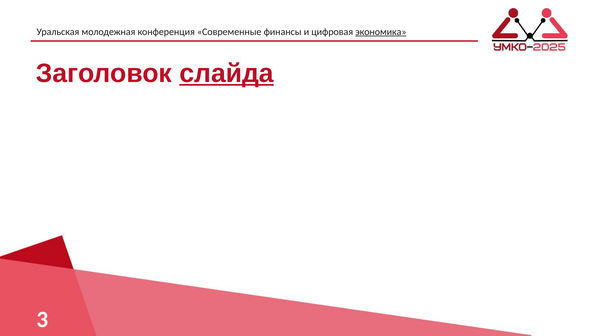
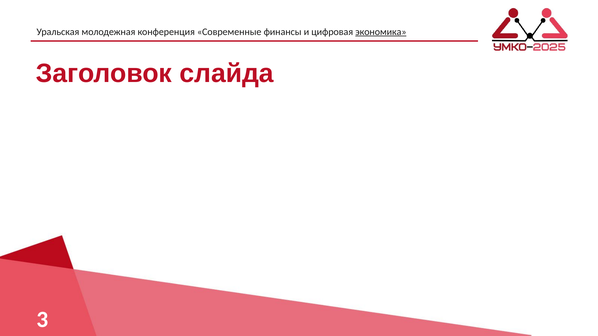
слайда underline: present -> none (227, 73)
